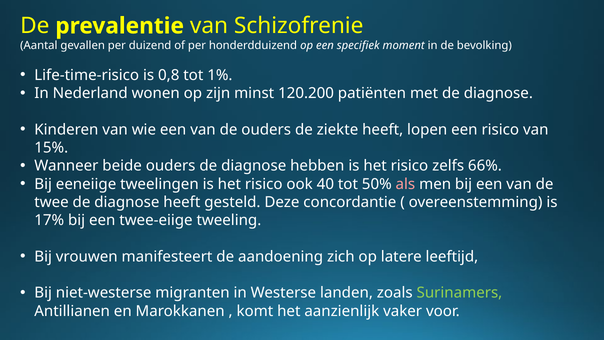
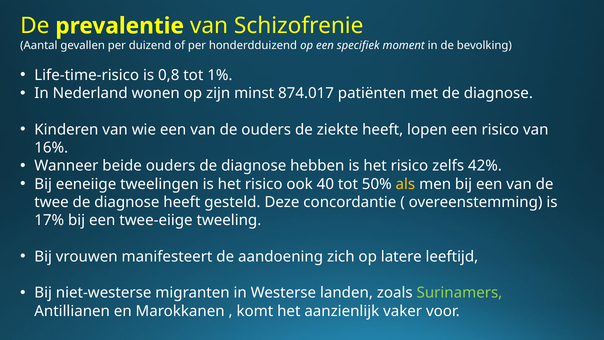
120.200: 120.200 -> 874.017 (306, 93)
15%: 15% -> 16% (51, 148)
66%: 66% -> 42% (485, 166)
als colour: pink -> yellow (405, 184)
